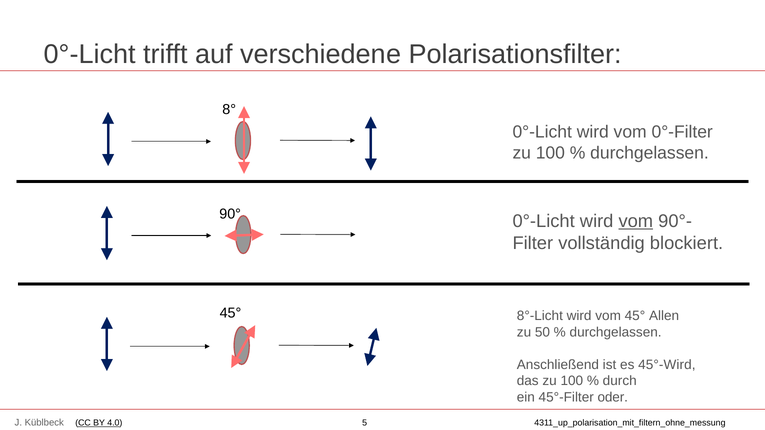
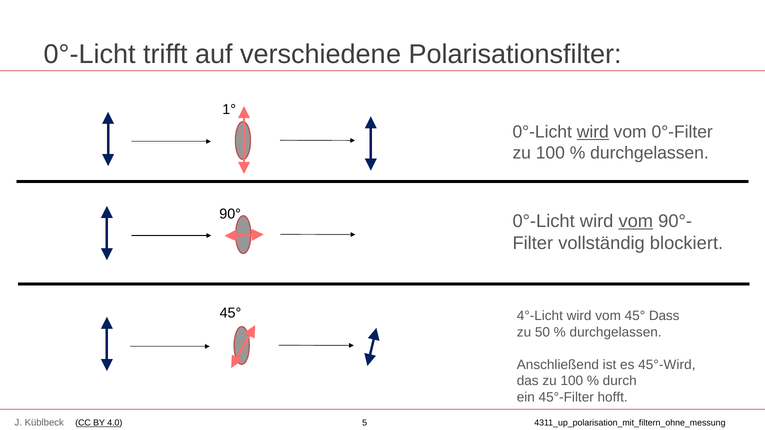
8°: 8° -> 1° (229, 110)
wird underline: none -> present (593, 132)
8°-Licht: 8°-Licht -> 4°-Licht (540, 316)
Allen: Allen -> Dass (664, 316)
oder: oder -> hofft (613, 397)
